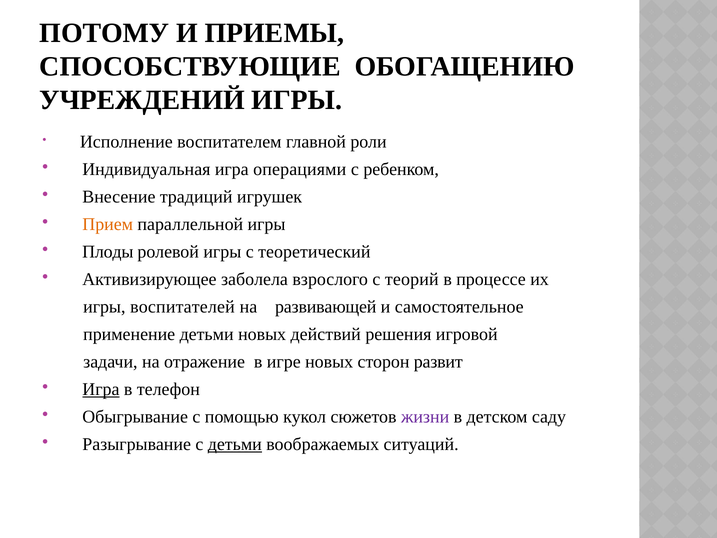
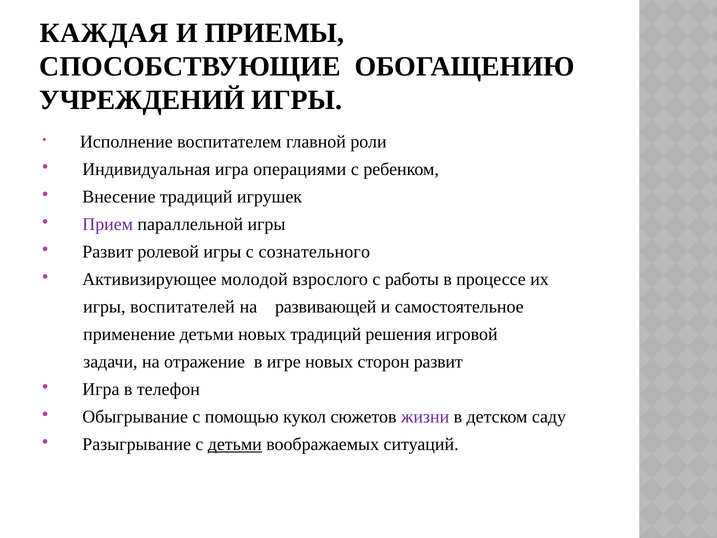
ПОТОМУ: ПОТОМУ -> КАЖДАЯ (104, 33)
Прием colour: orange -> purple (108, 224)
Плоды: Плоды -> Развит (108, 252)
теоретический: теоретический -> сознательного (314, 252)
заболела: заболела -> молодой (254, 279)
теорий: теорий -> работы (412, 279)
новых действий: действий -> традиций (326, 334)
Игра underline: present -> none (101, 389)
